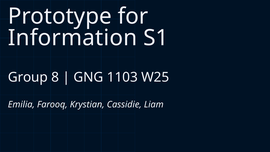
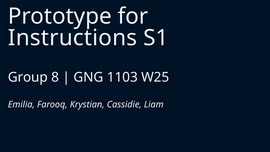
Information: Information -> Instructions (73, 38)
